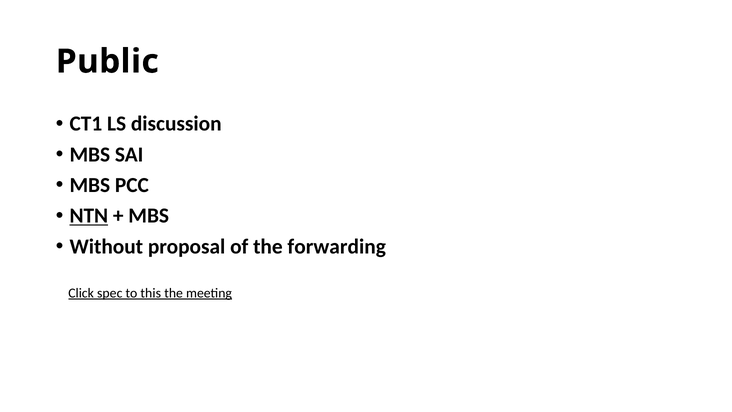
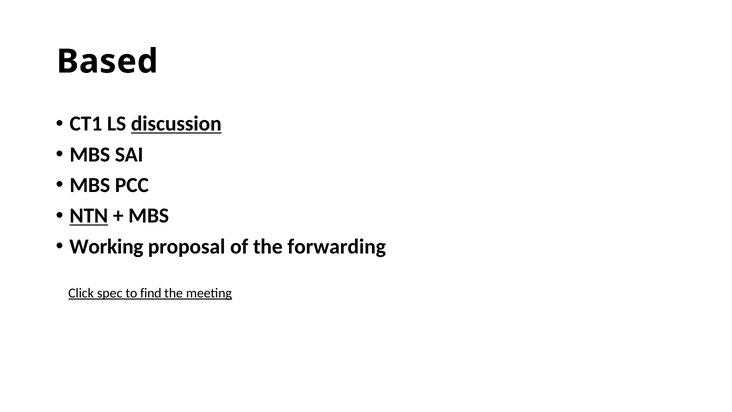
Public: Public -> Based (107, 61)
discussion underline: none -> present (176, 124)
Without: Without -> Working (106, 246)
this: this -> find (151, 293)
